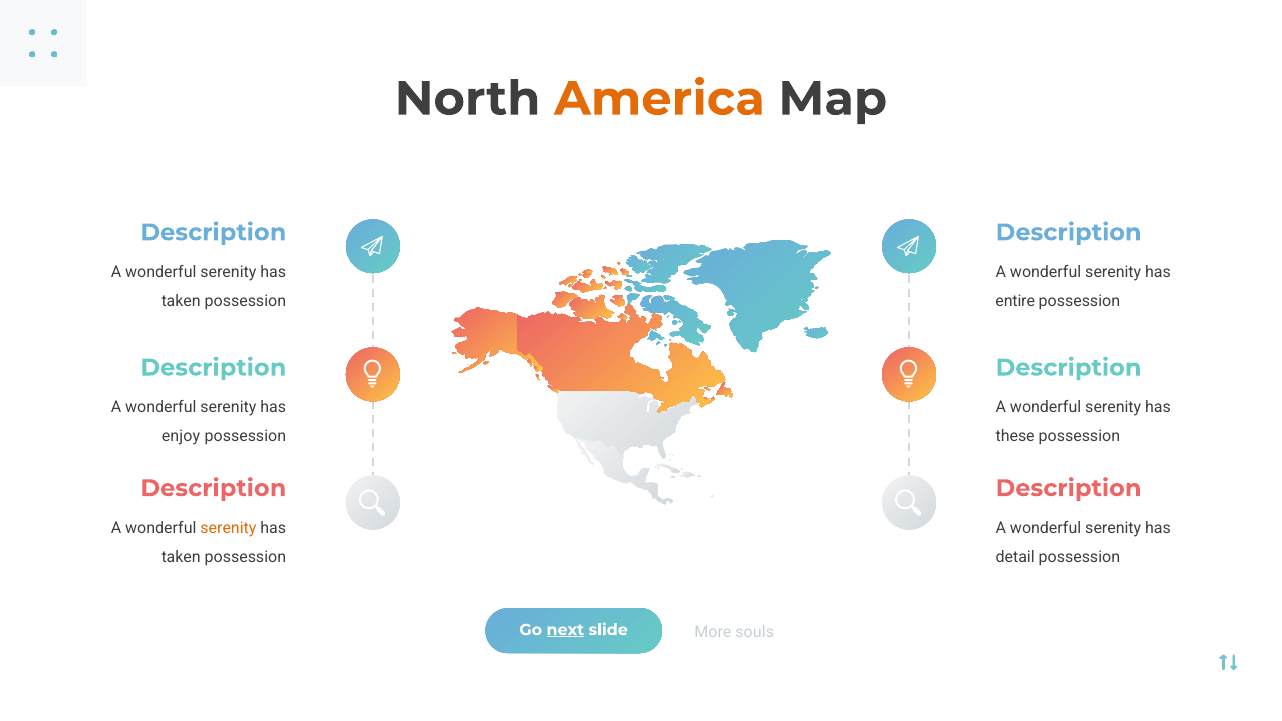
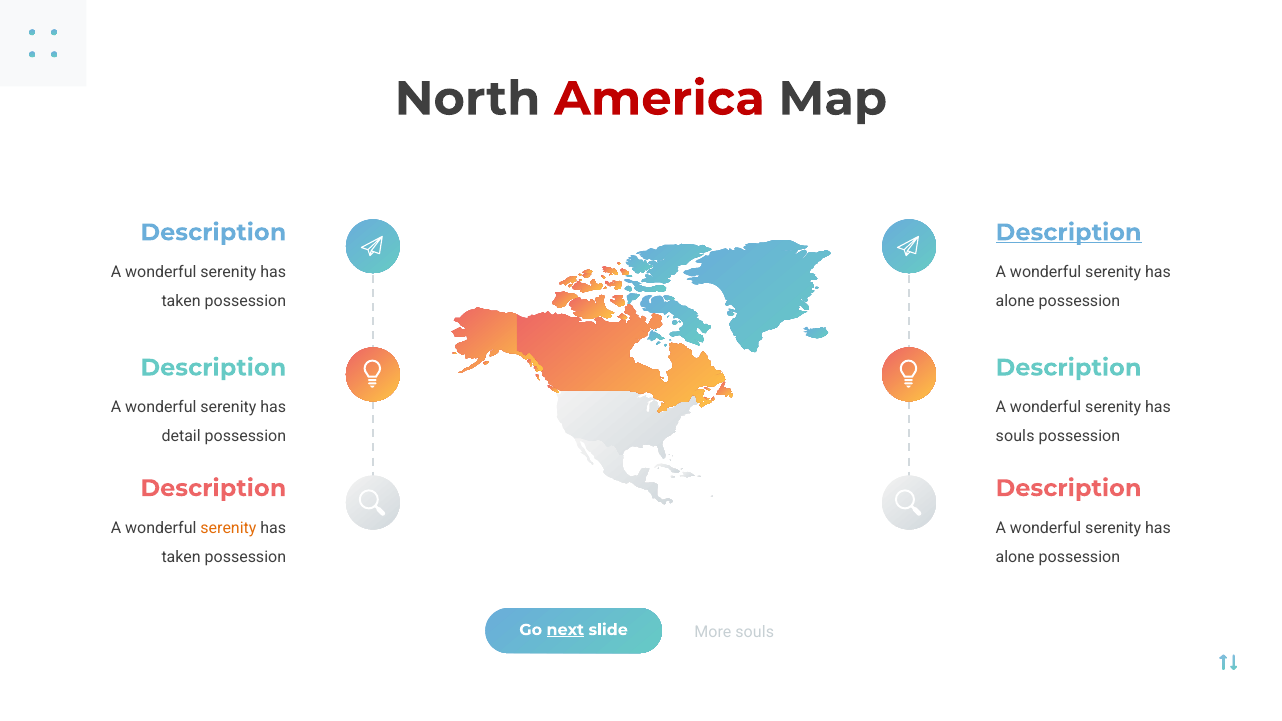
America colour: orange -> red (659, 99)
Description underline: none -> present (1069, 232)
entire: entire -> alone (1015, 301)
enjoy: enjoy -> detail (181, 437)
these: these -> souls (1015, 437)
detail: detail -> alone (1015, 557)
